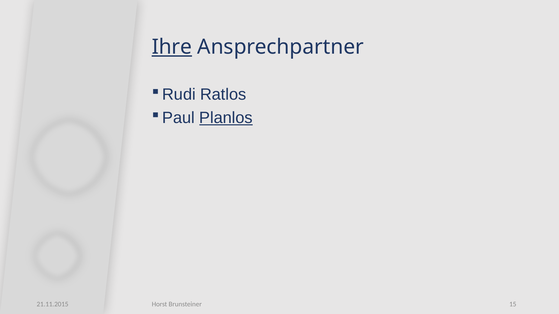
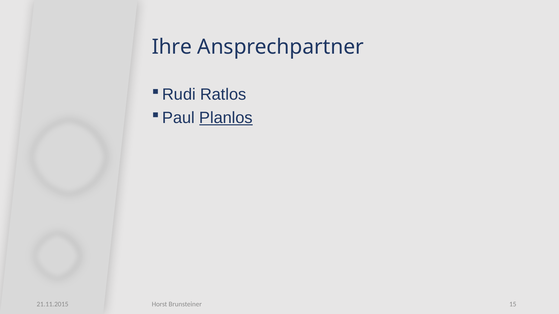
Ihre underline: present -> none (172, 47)
